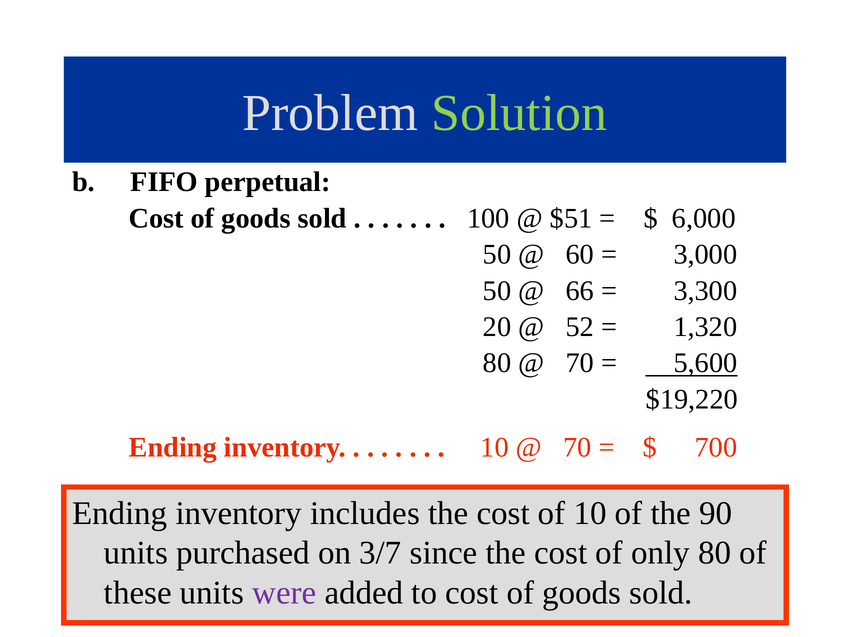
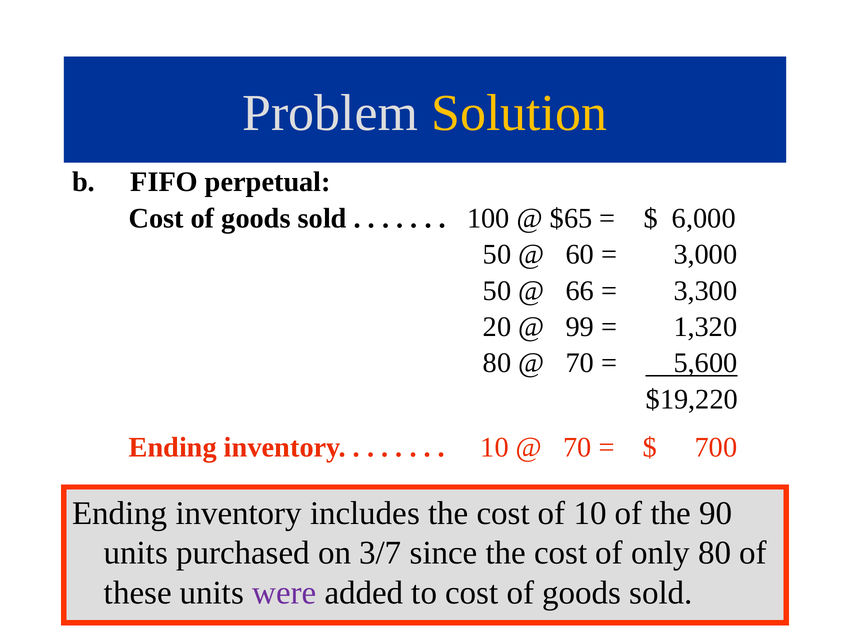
Solution colour: light green -> yellow (519, 113)
$51: $51 -> $65 (571, 218)
52: 52 -> 99 (580, 327)
